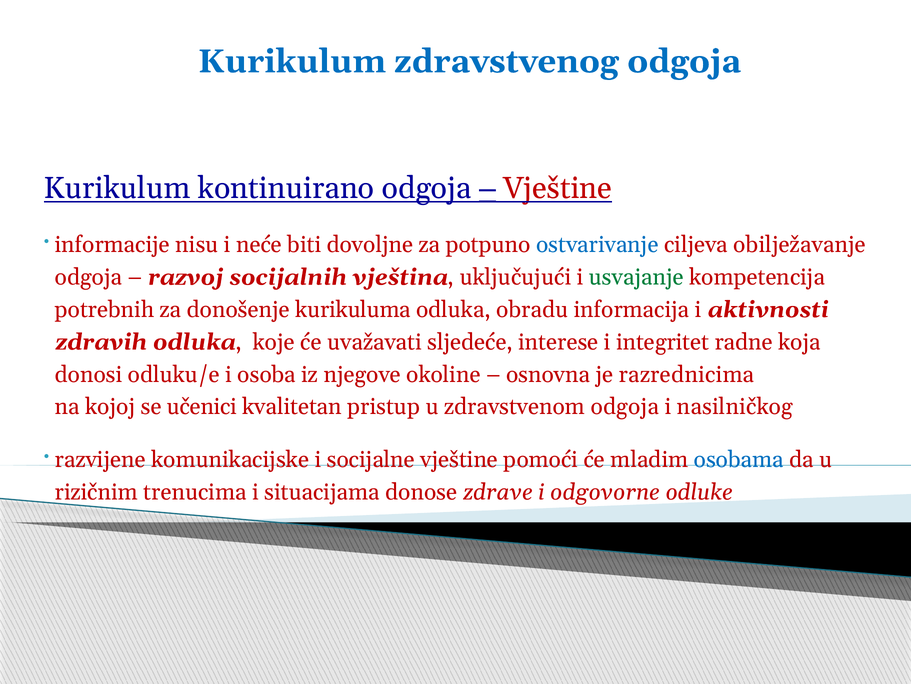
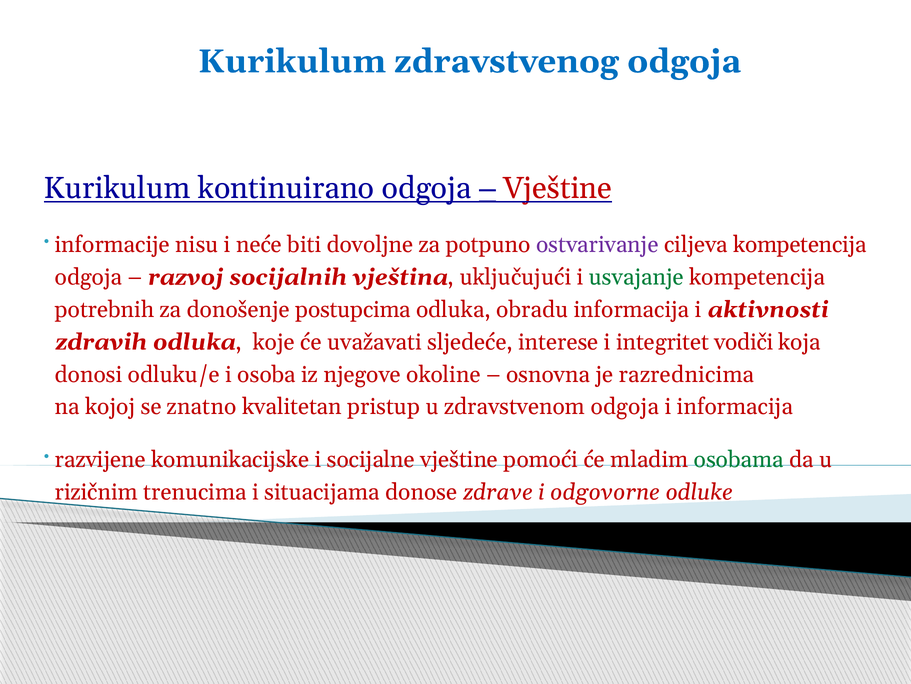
ostvarivanje colour: blue -> purple (597, 245)
ciljeva obilježavanje: obilježavanje -> kompetencija (800, 245)
kurikuluma: kurikuluma -> postupcima (353, 309)
radne: radne -> vodiči (744, 342)
učenici: učenici -> znatno (202, 406)
i nasilničkog: nasilničkog -> informacija (735, 406)
osobama colour: blue -> green (739, 459)
